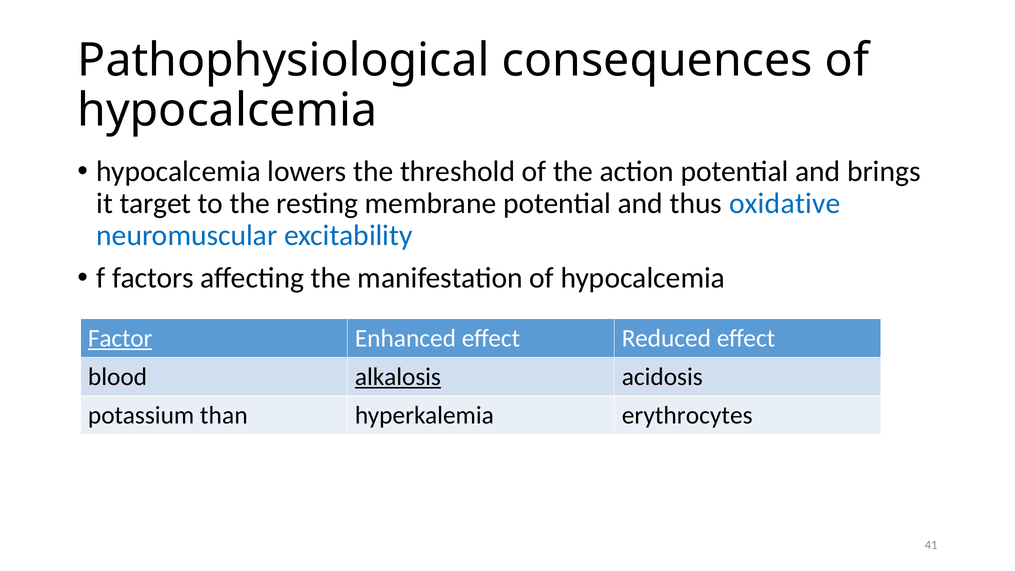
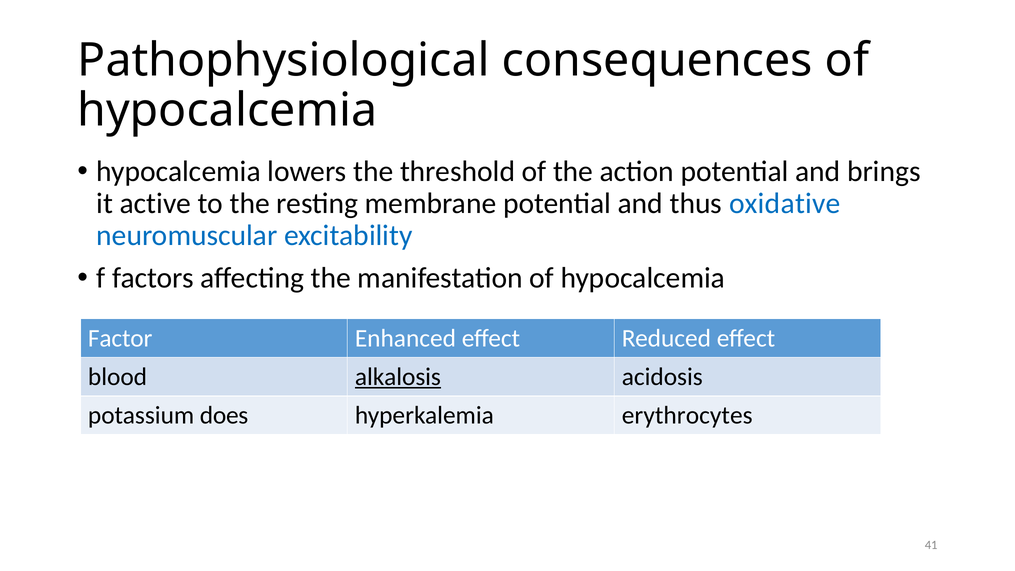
target: target -> active (155, 204)
Factor underline: present -> none (120, 338)
than: than -> does (224, 415)
